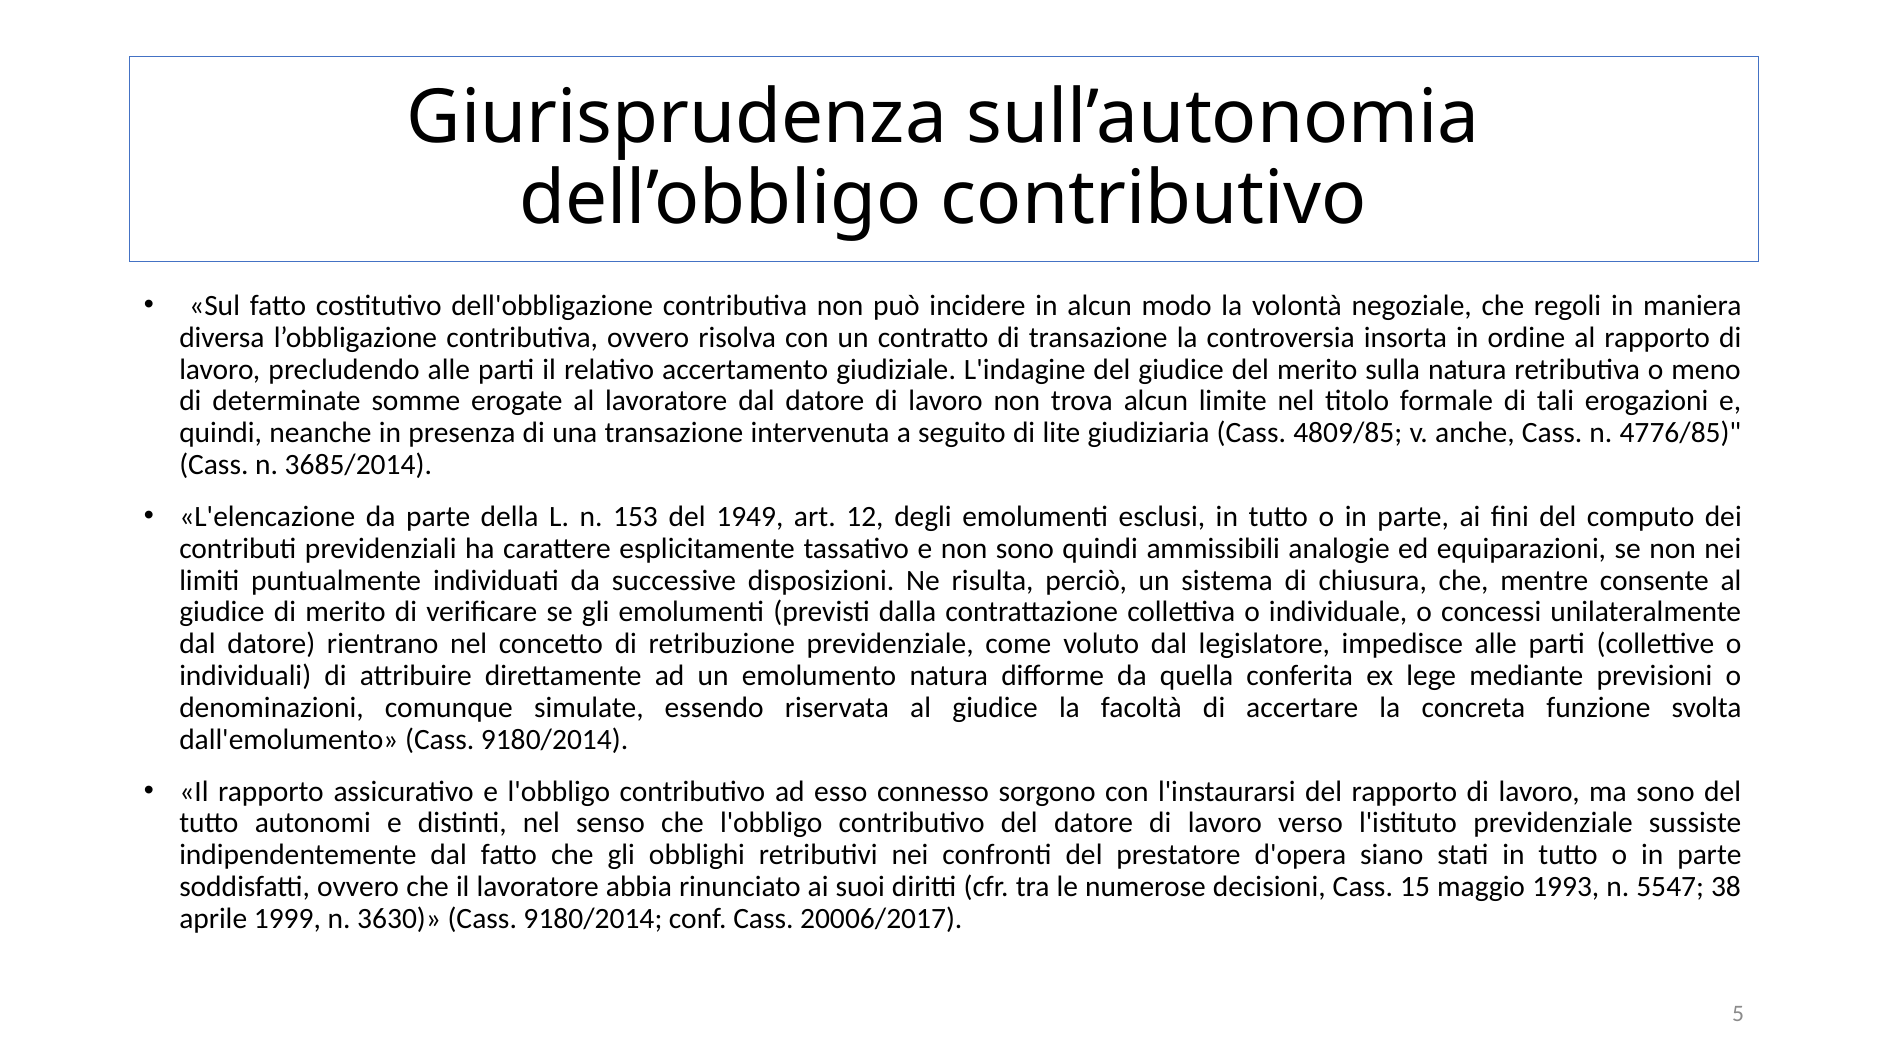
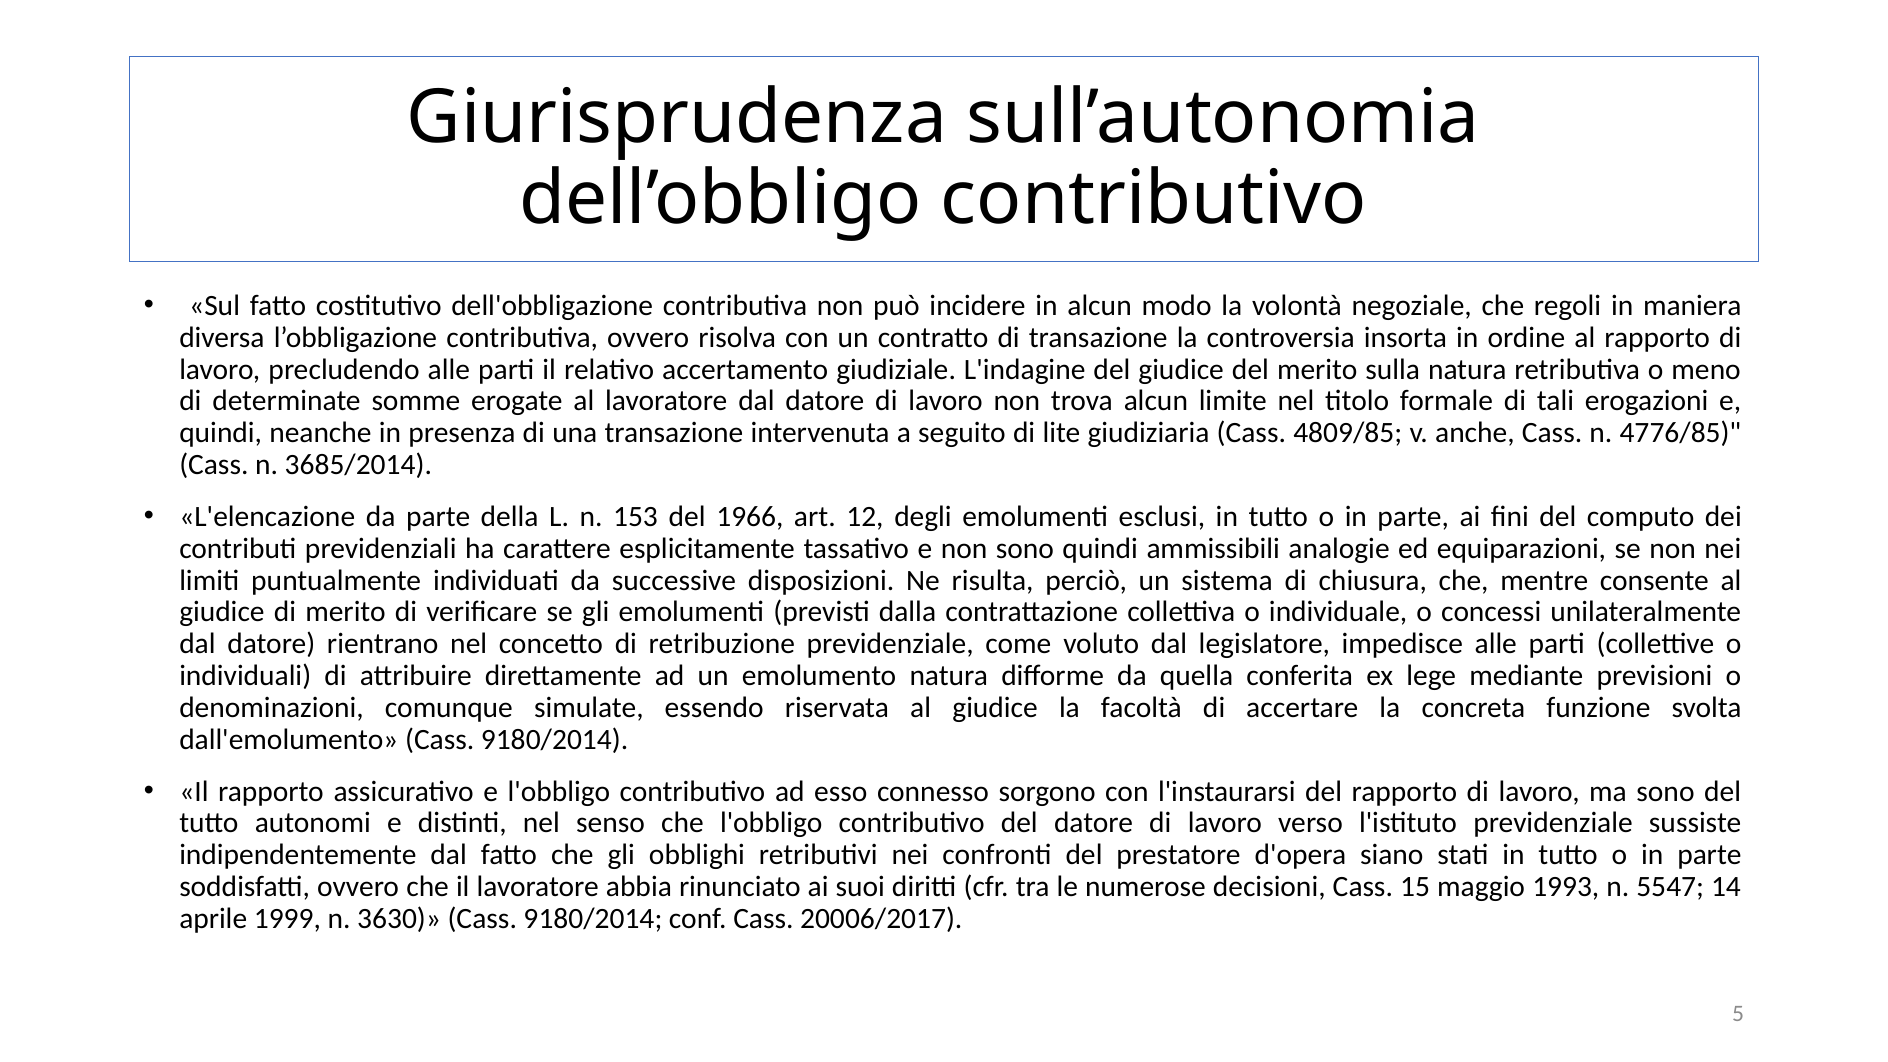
1949: 1949 -> 1966 (750, 517)
38: 38 -> 14 (1726, 887)
